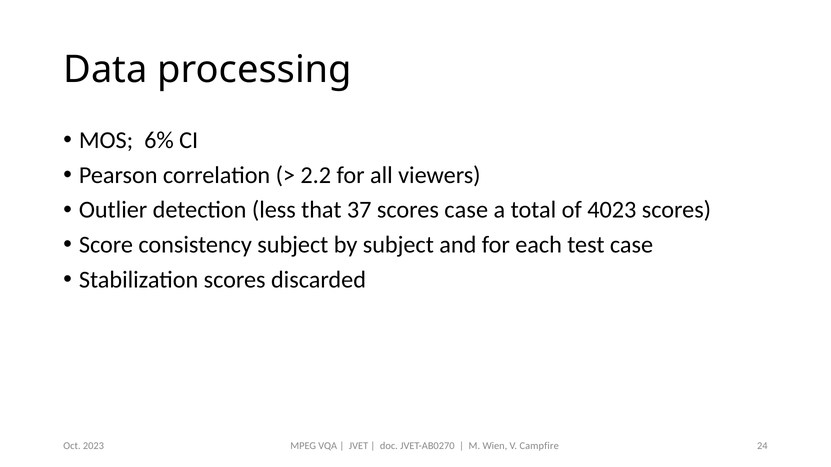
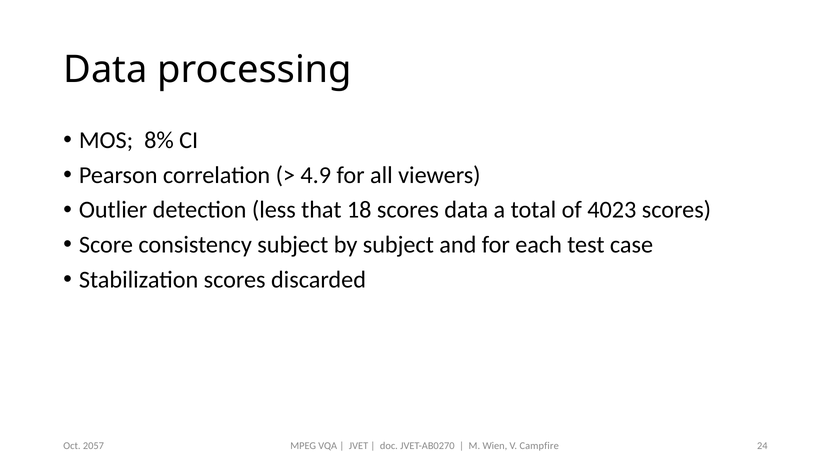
6%: 6% -> 8% (159, 140)
2.2: 2.2 -> 4.9 (316, 175)
37: 37 -> 18 (359, 210)
scores case: case -> data (466, 210)
2023: 2023 -> 2057 (93, 446)
